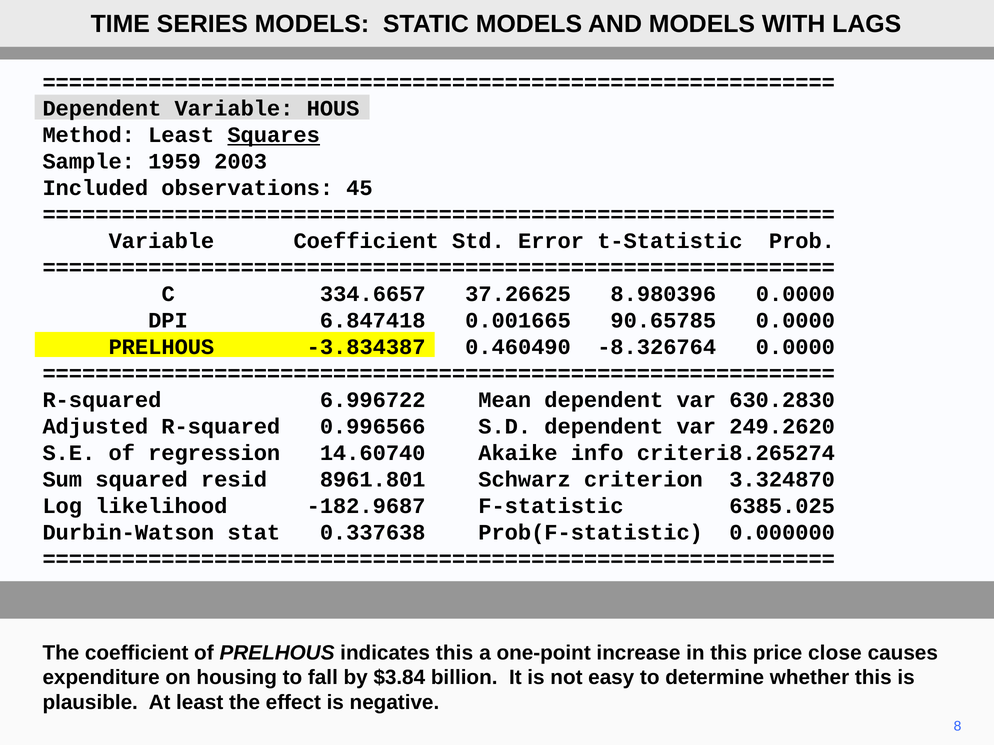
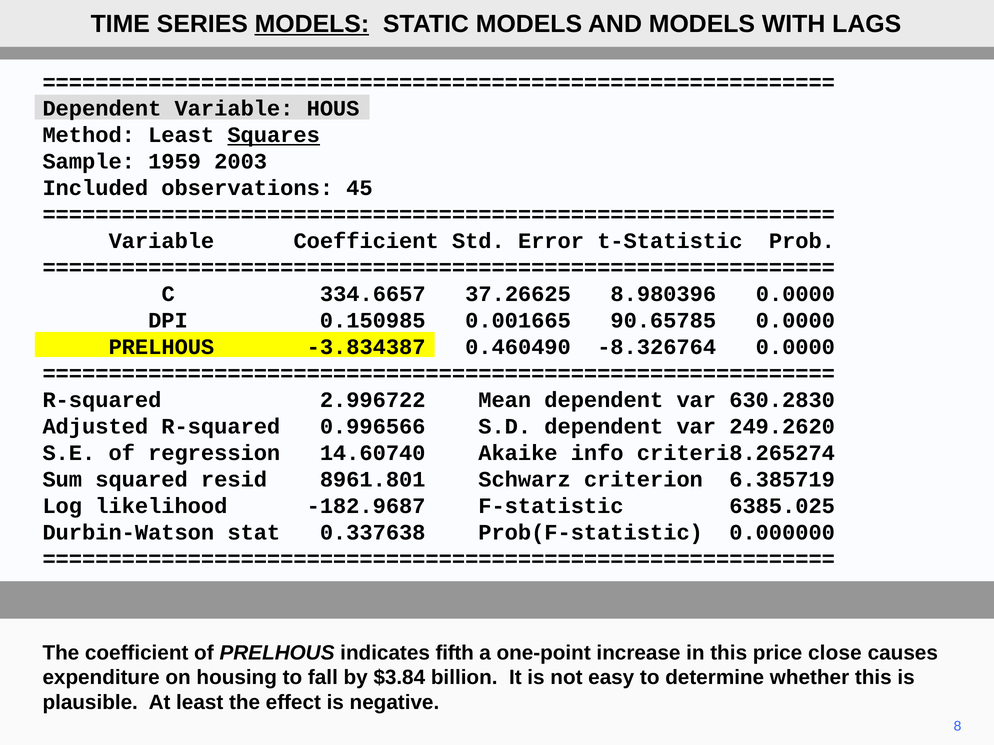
MODELS underline: none -> present (312, 24)
6.847418: 6.847418 -> 0.150985 (373, 321)
6.996722: 6.996722 -> 2.996722 (373, 400)
3.324870: 3.324870 -> 6.385719 (782, 480)
indicates this: this -> fifth (455, 653)
